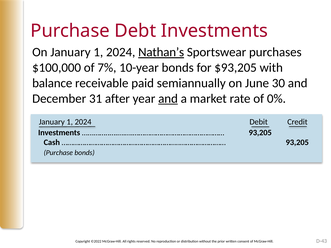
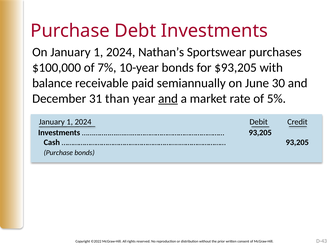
Nathan’s underline: present -> none (161, 52)
after: after -> than (117, 99)
0%: 0% -> 5% (276, 99)
